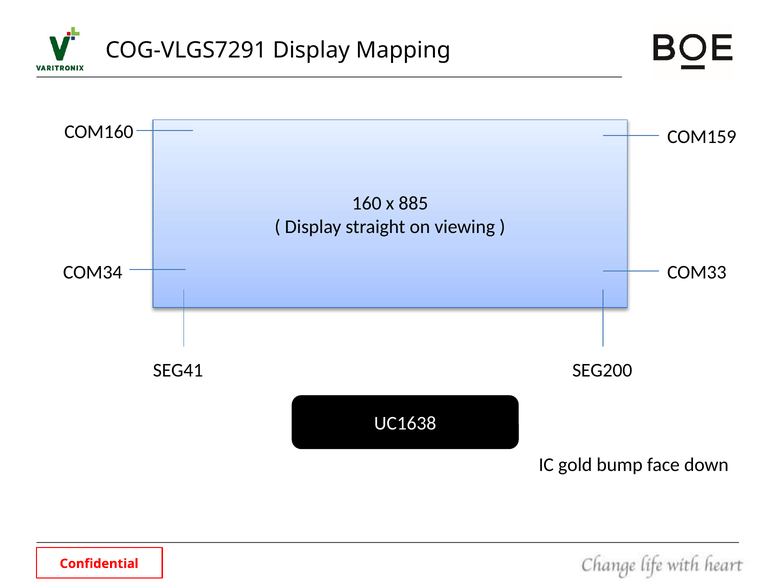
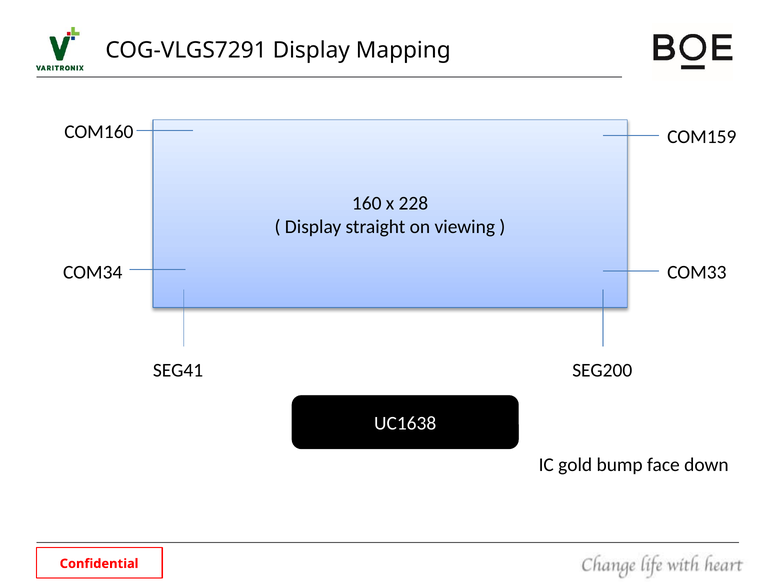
885: 885 -> 228 (413, 204)
